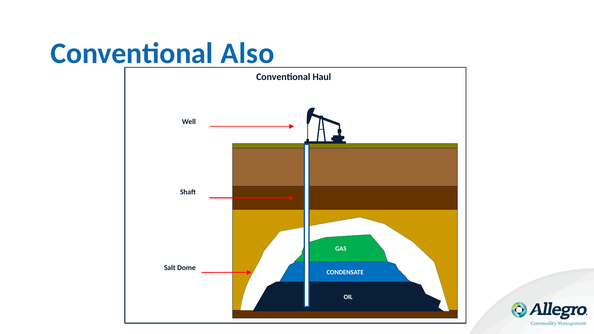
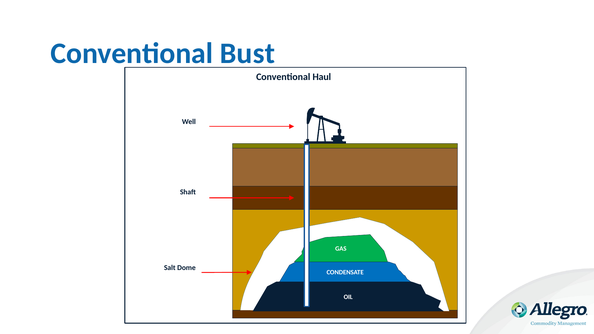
Also: Also -> Bust (247, 53)
